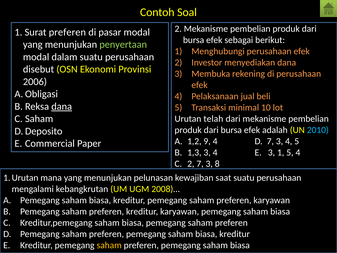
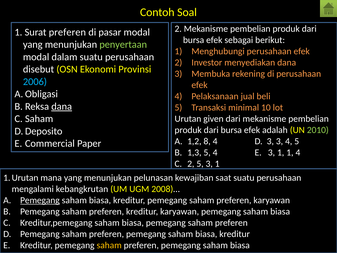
2006 colour: white -> light blue (35, 82)
telah: telah -> given (213, 119)
2010 colour: light blue -> light green (318, 130)
9: 9 -> 8 (207, 141)
D 7: 7 -> 3 (270, 141)
1,3 3: 3 -> 5 (207, 152)
E 3 1 5: 5 -> 1 (290, 152)
2 7: 7 -> 5 (200, 164)
8: 8 -> 1 (217, 164)
Pemegang underline: none -> present (40, 200)
